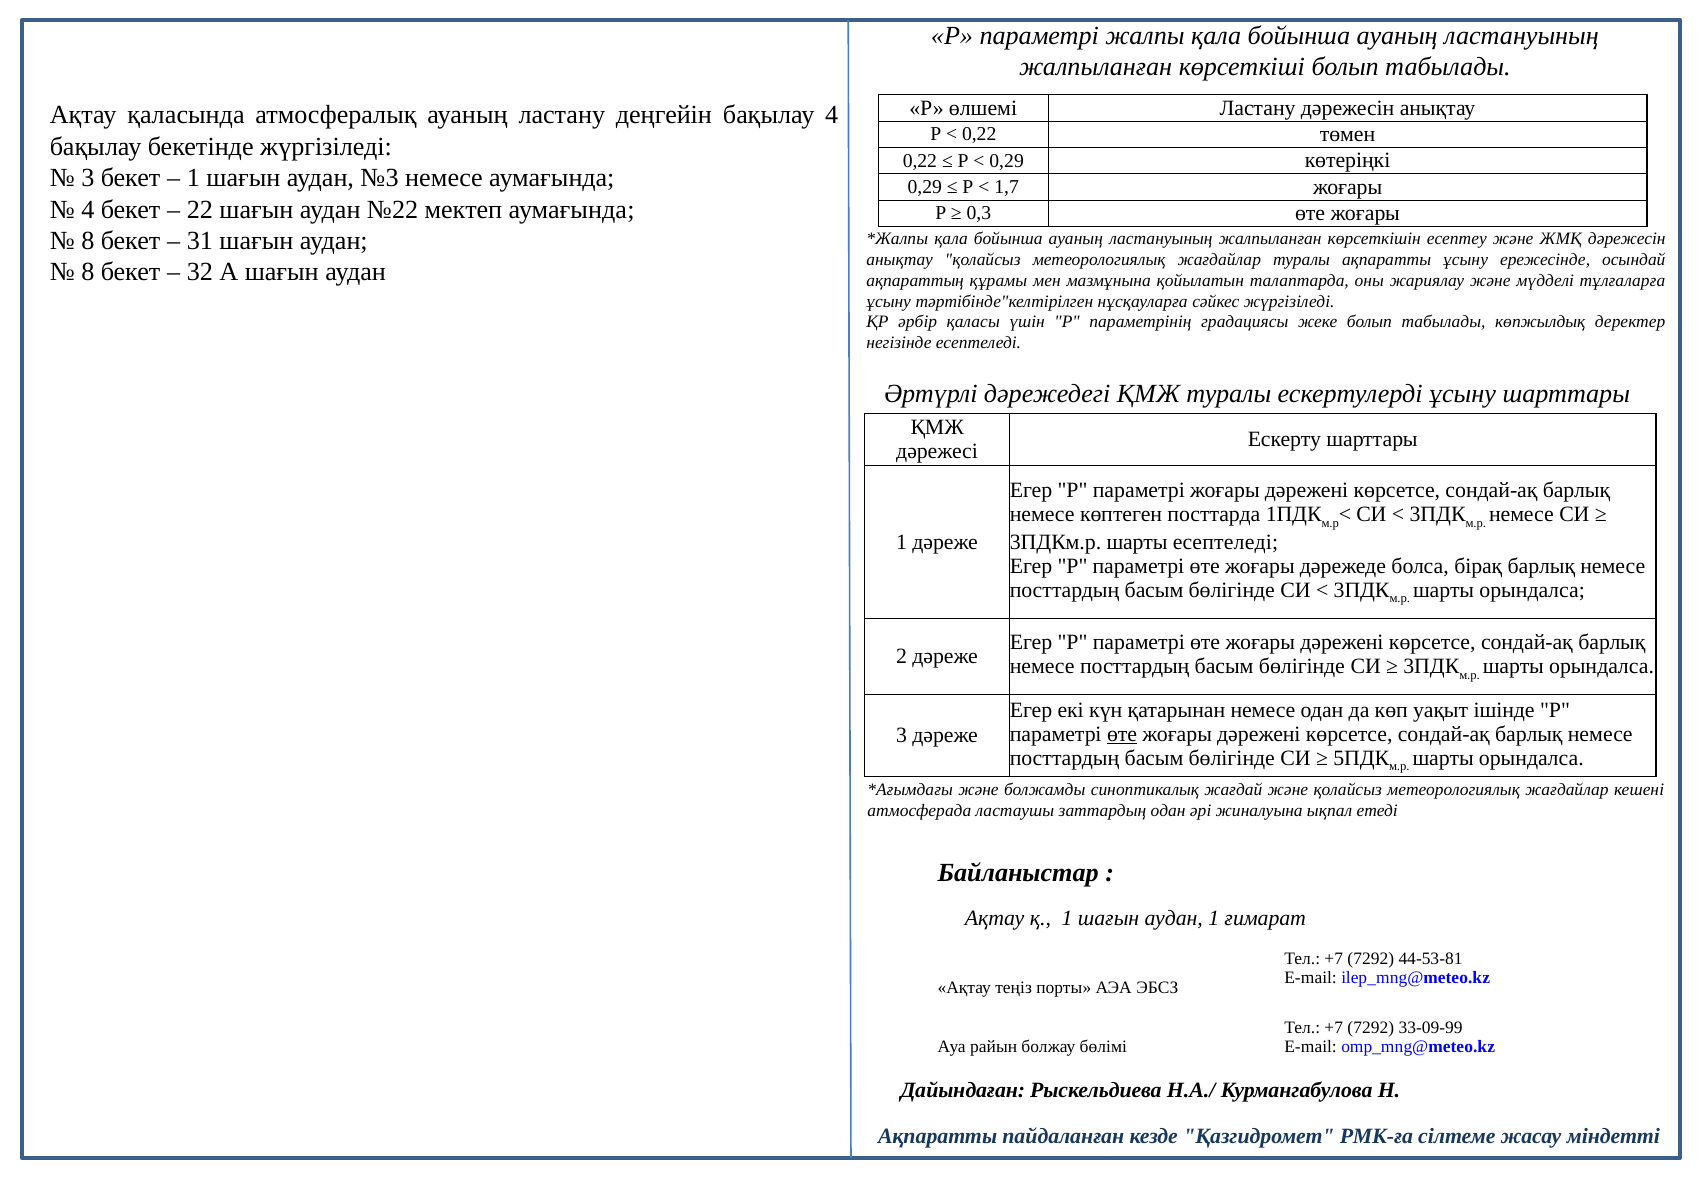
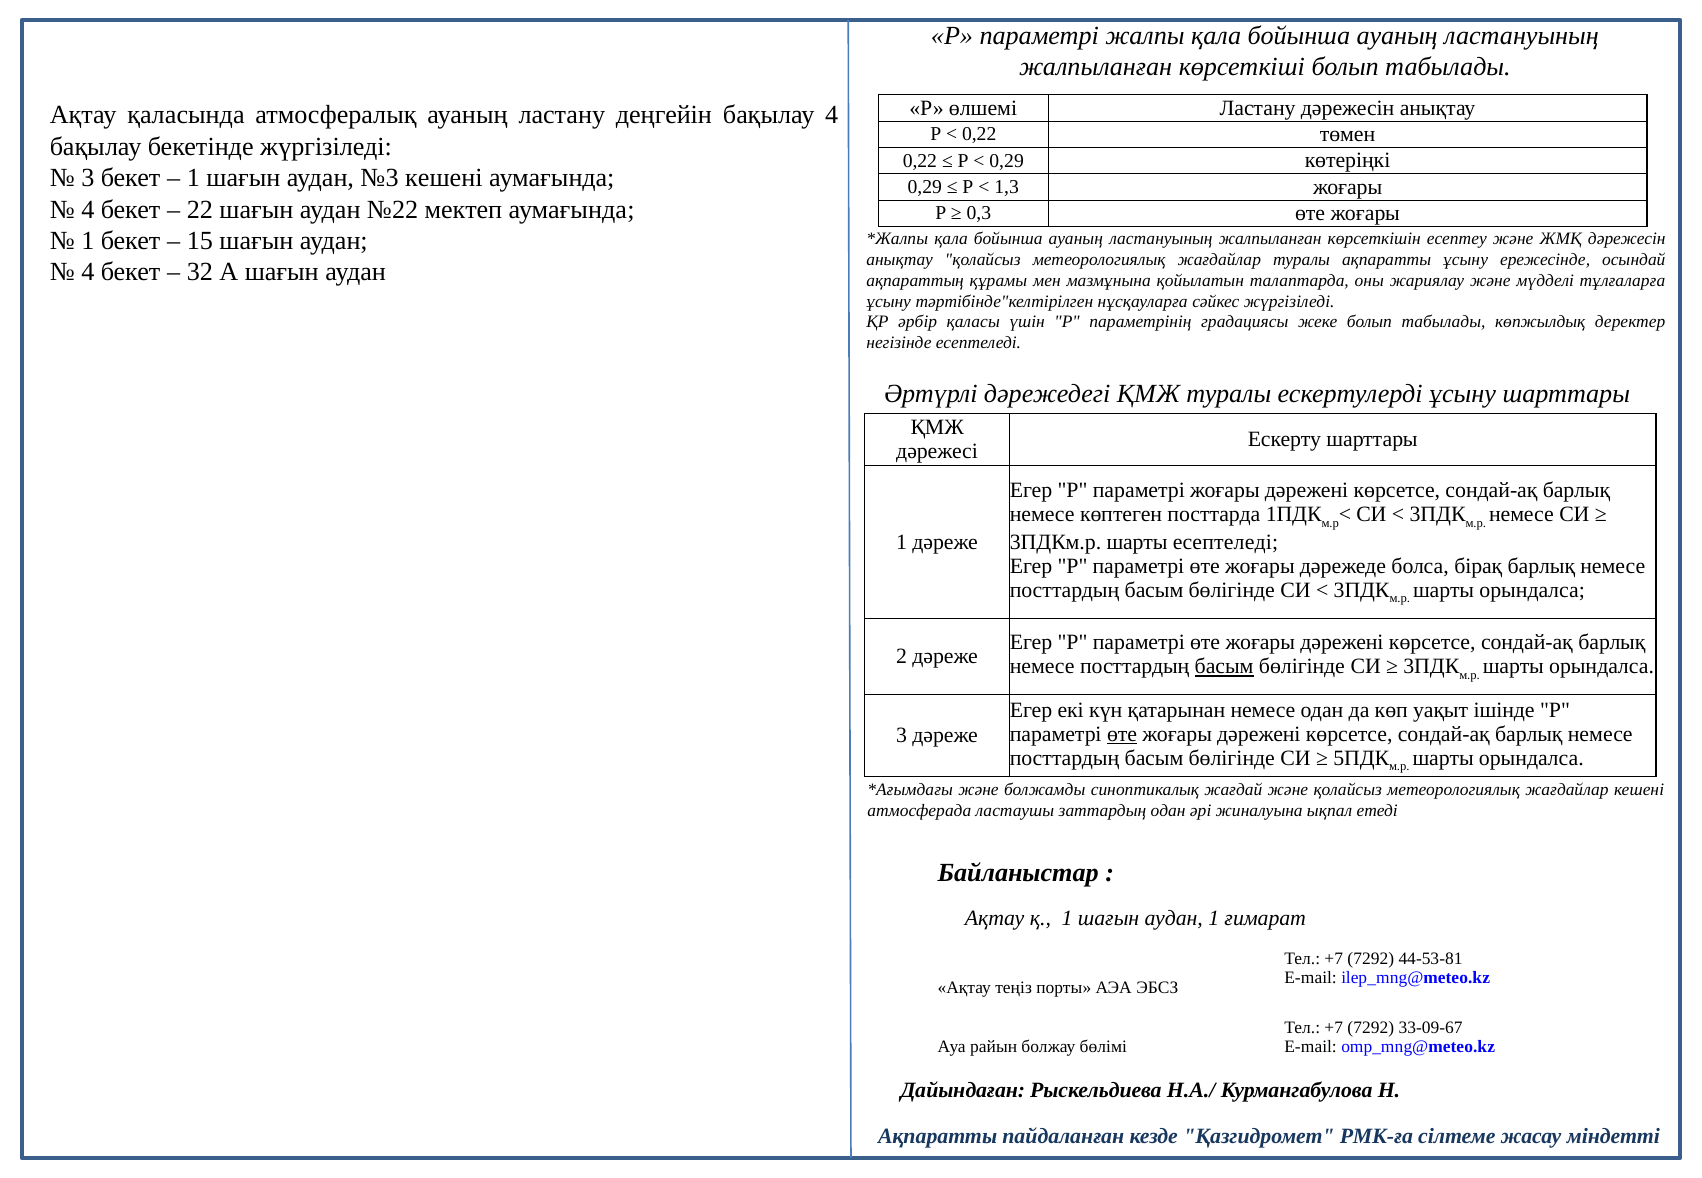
№3 немесе: немесе -> кешені (444, 178)
1,7: 1,7 -> 1,3 (1007, 187)
8: 8 -> 1 (88, 241)
31: 31 -> 15 (200, 241)
8: 8 -> 4 (88, 272)
басым underline: none -> present (1224, 667)
33-09-99: 33-09-99 -> 33-09-67 (1431, 1028)
